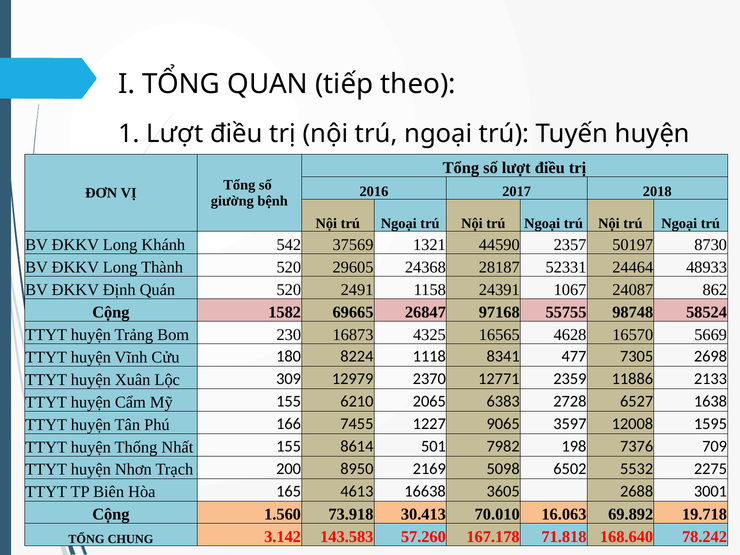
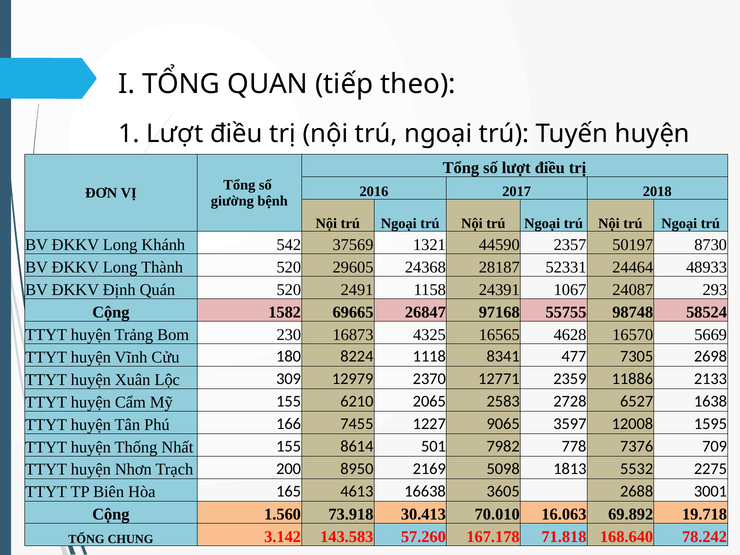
862: 862 -> 293 (715, 290)
6383: 6383 -> 2583 (503, 401)
198: 198 -> 778 (574, 446)
6502: 6502 -> 1813 (570, 469)
